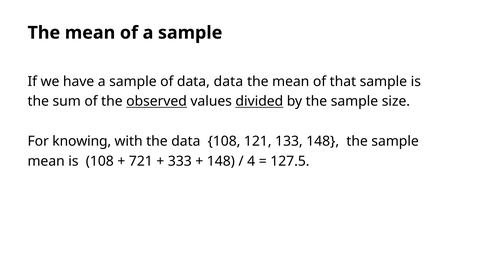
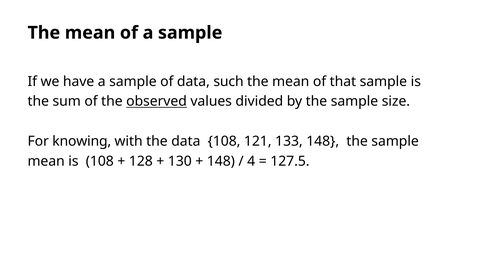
data data: data -> such (229, 82)
divided underline: present -> none (259, 102)
721: 721 -> 128 (141, 161)
333: 333 -> 130 (180, 161)
